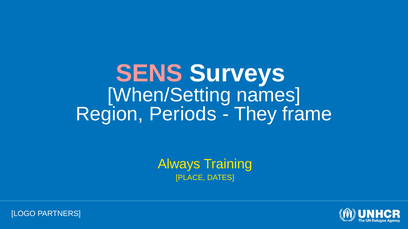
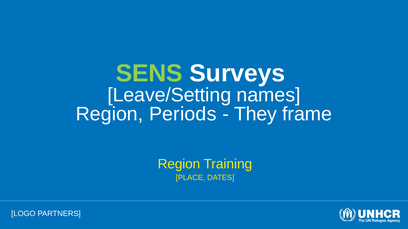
SENS colour: pink -> light green (149, 74)
When/Setting: When/Setting -> Leave/Setting (169, 95)
Always: Always -> Region (179, 164)
